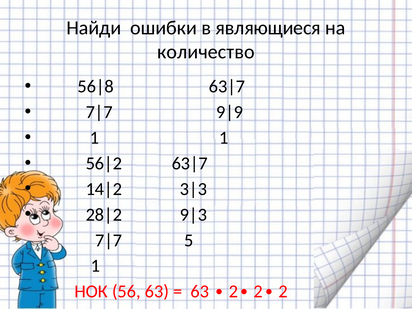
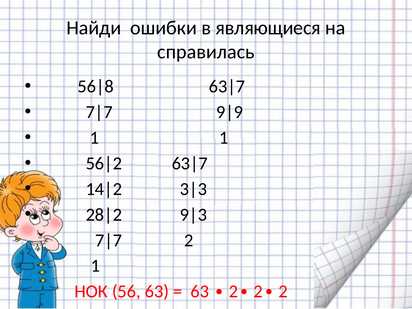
количество: количество -> справилась (206, 52)
5: 5 -> 2 (189, 240)
